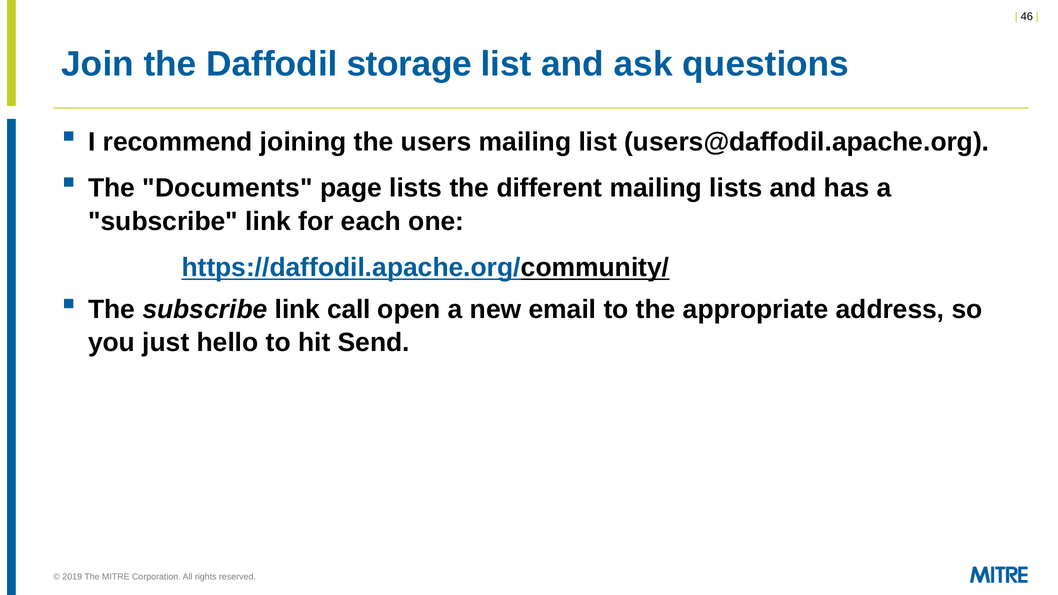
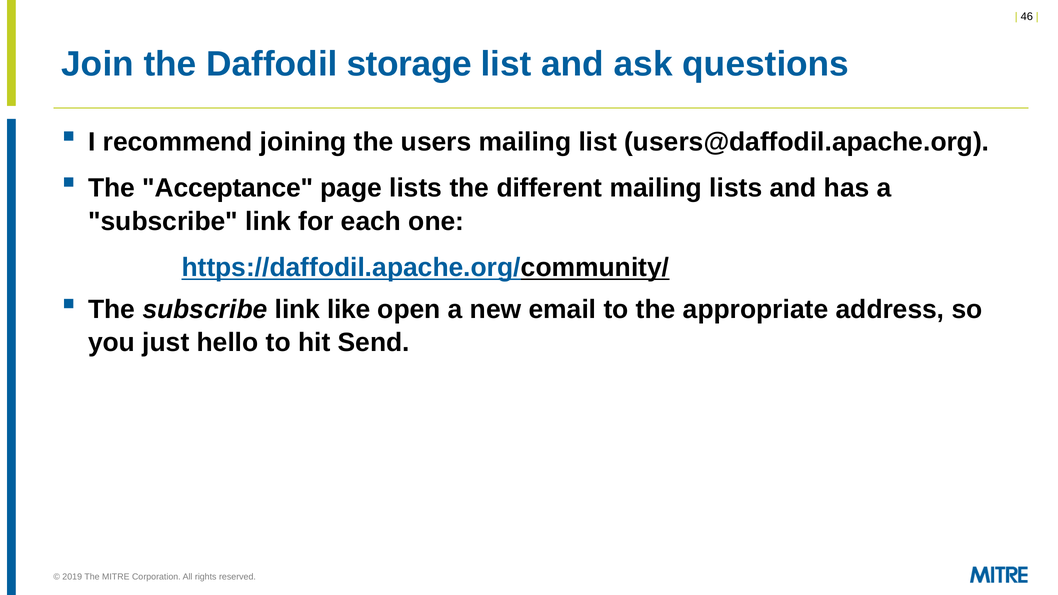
Documents: Documents -> Acceptance (228, 188)
call: call -> like (349, 309)
